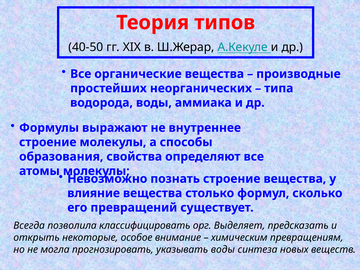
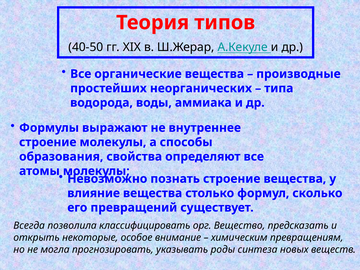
Выделяет: Выделяет -> Вещество (240, 226)
указывать воды: воды -> роды (223, 250)
